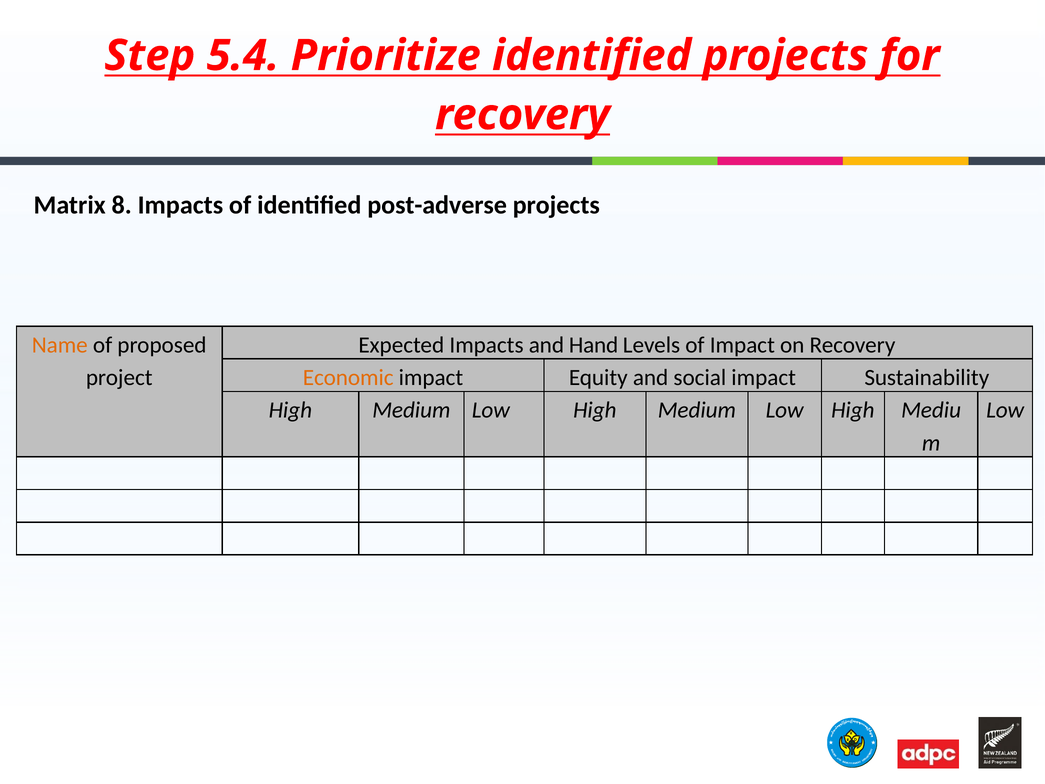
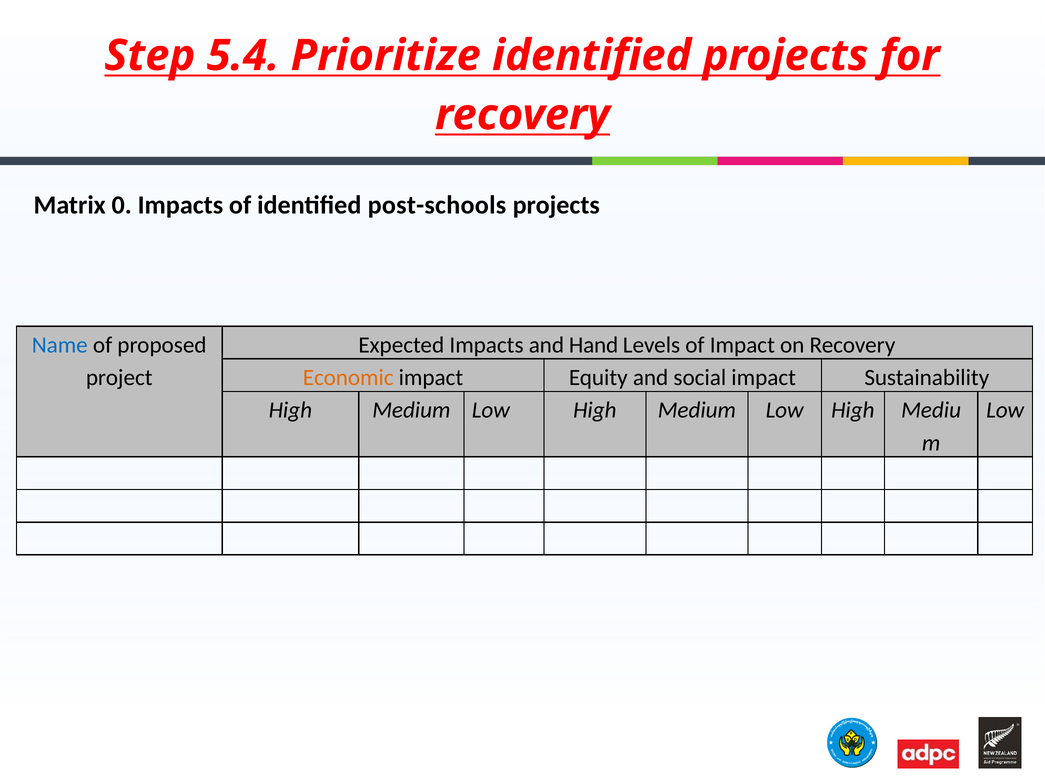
8: 8 -> 0 (122, 205)
post-adverse: post-adverse -> post-schools (437, 205)
Name colour: orange -> blue (60, 345)
